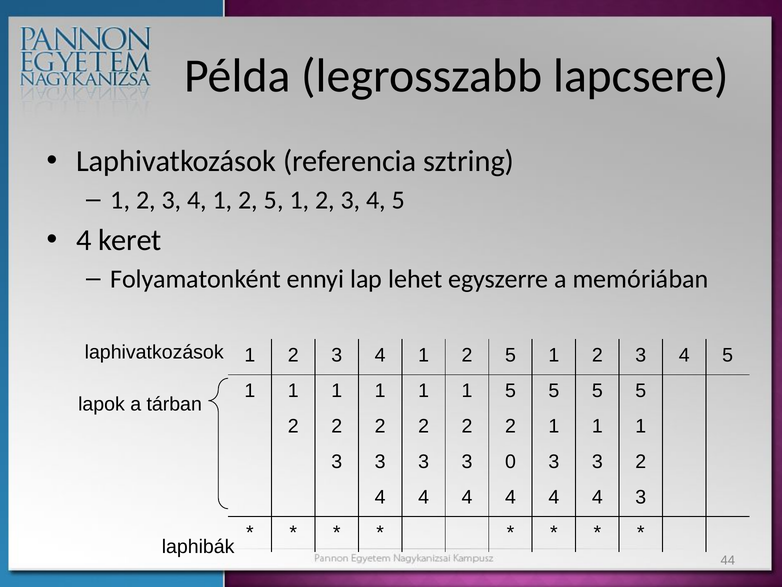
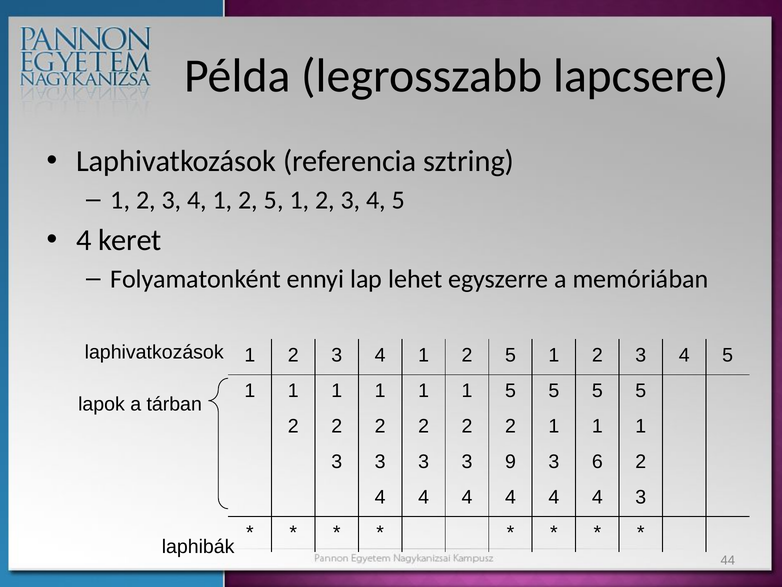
0: 0 -> 9 (510, 461)
3: 3 -> 6 (597, 461)
